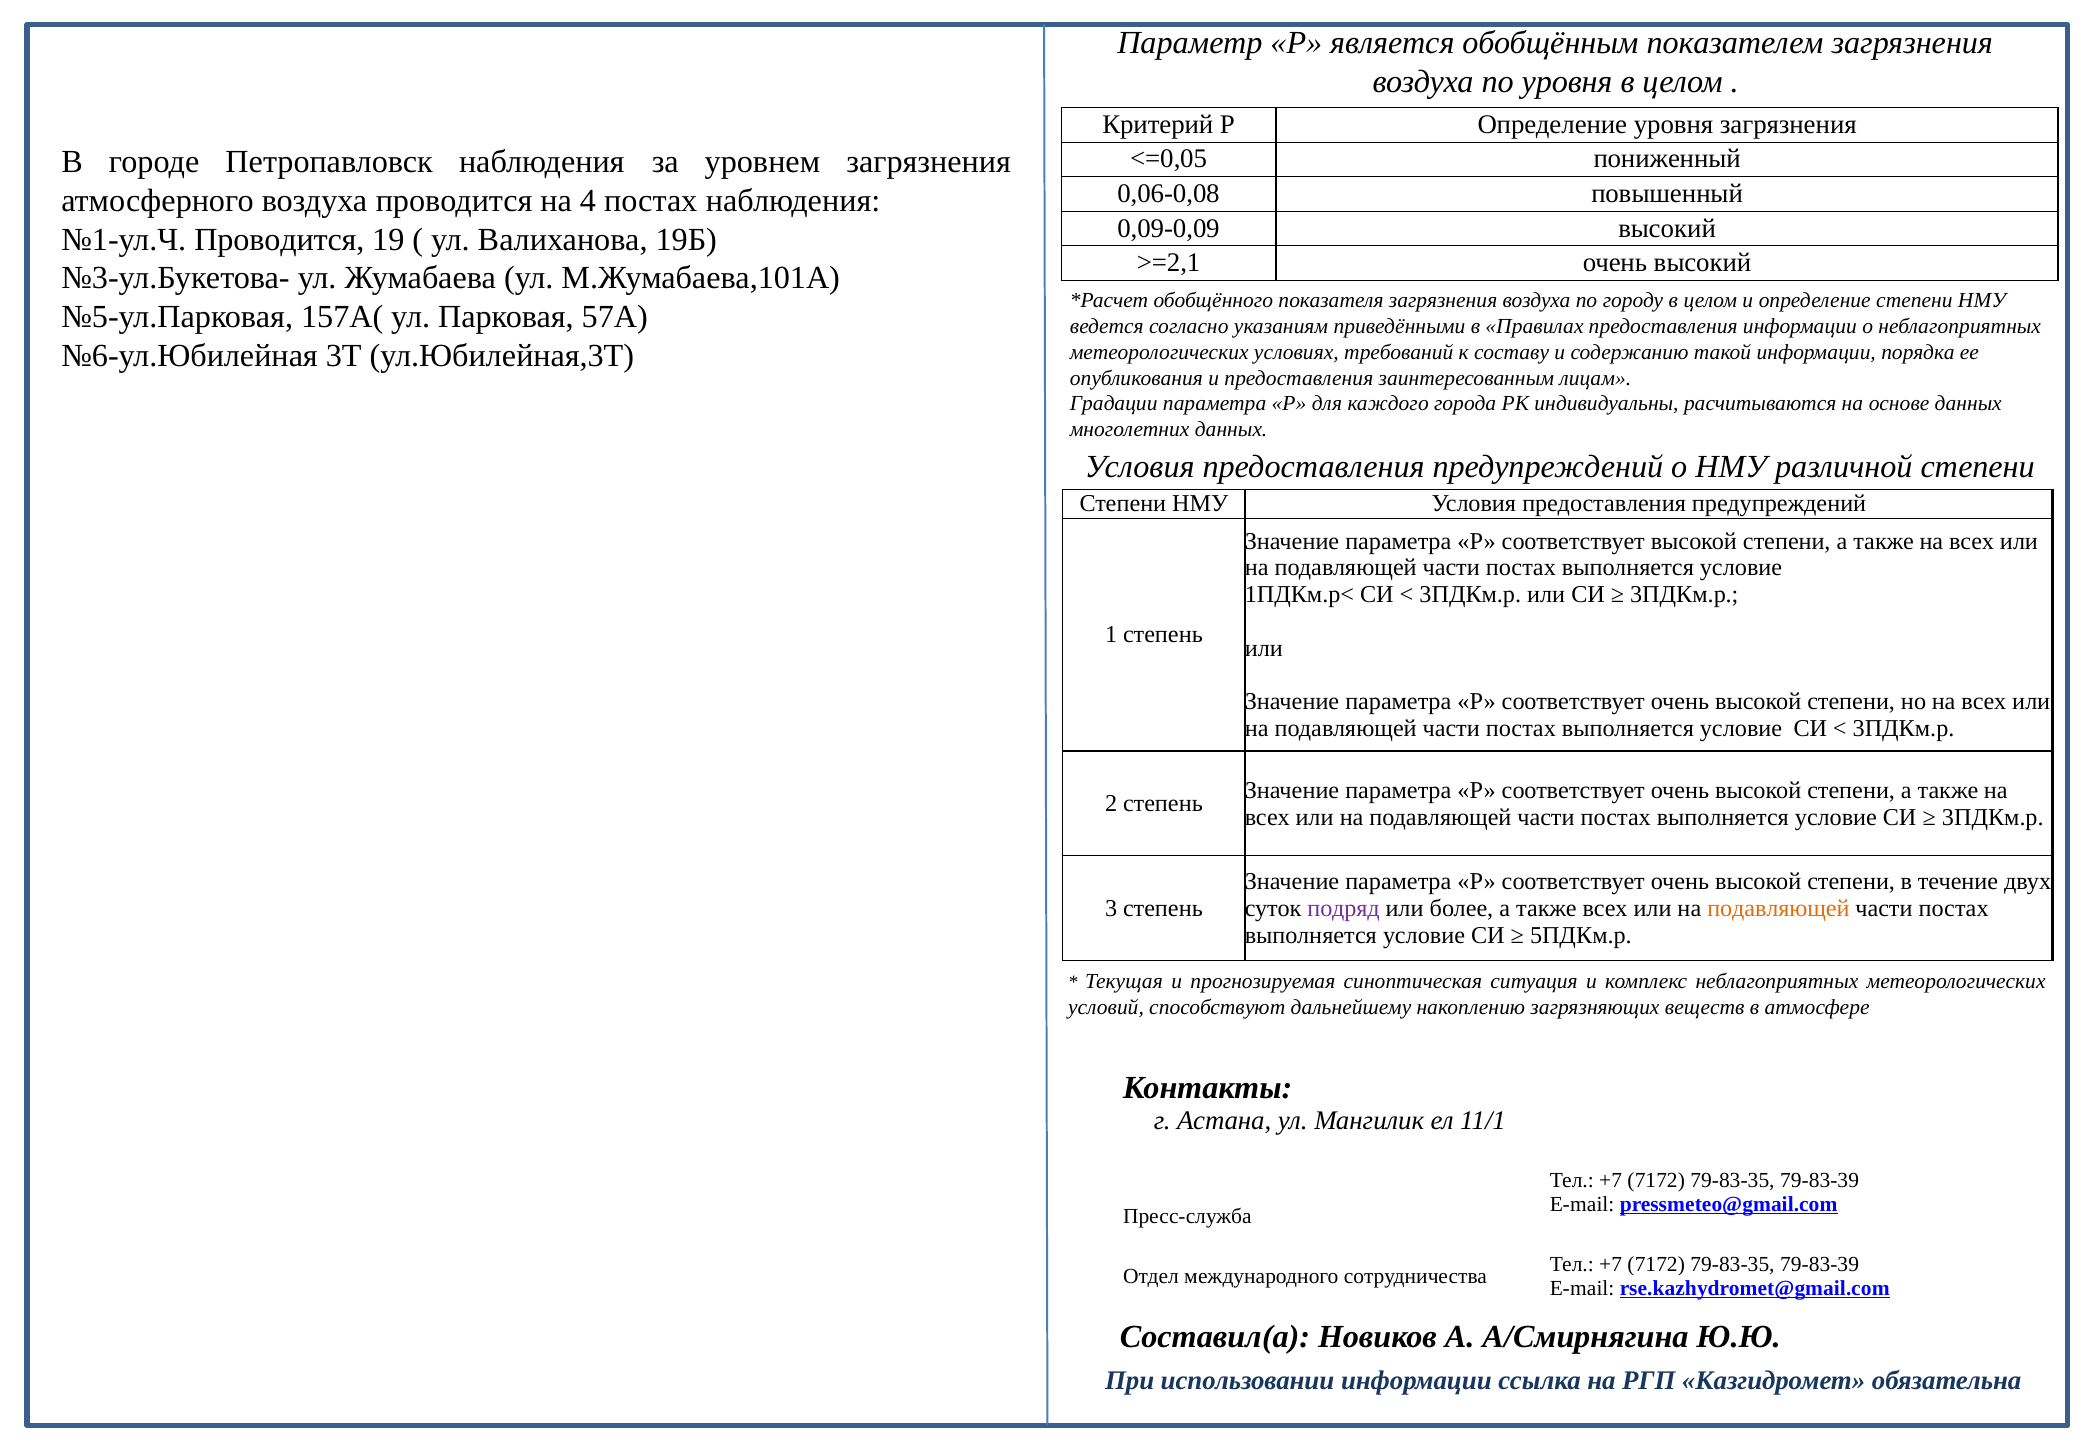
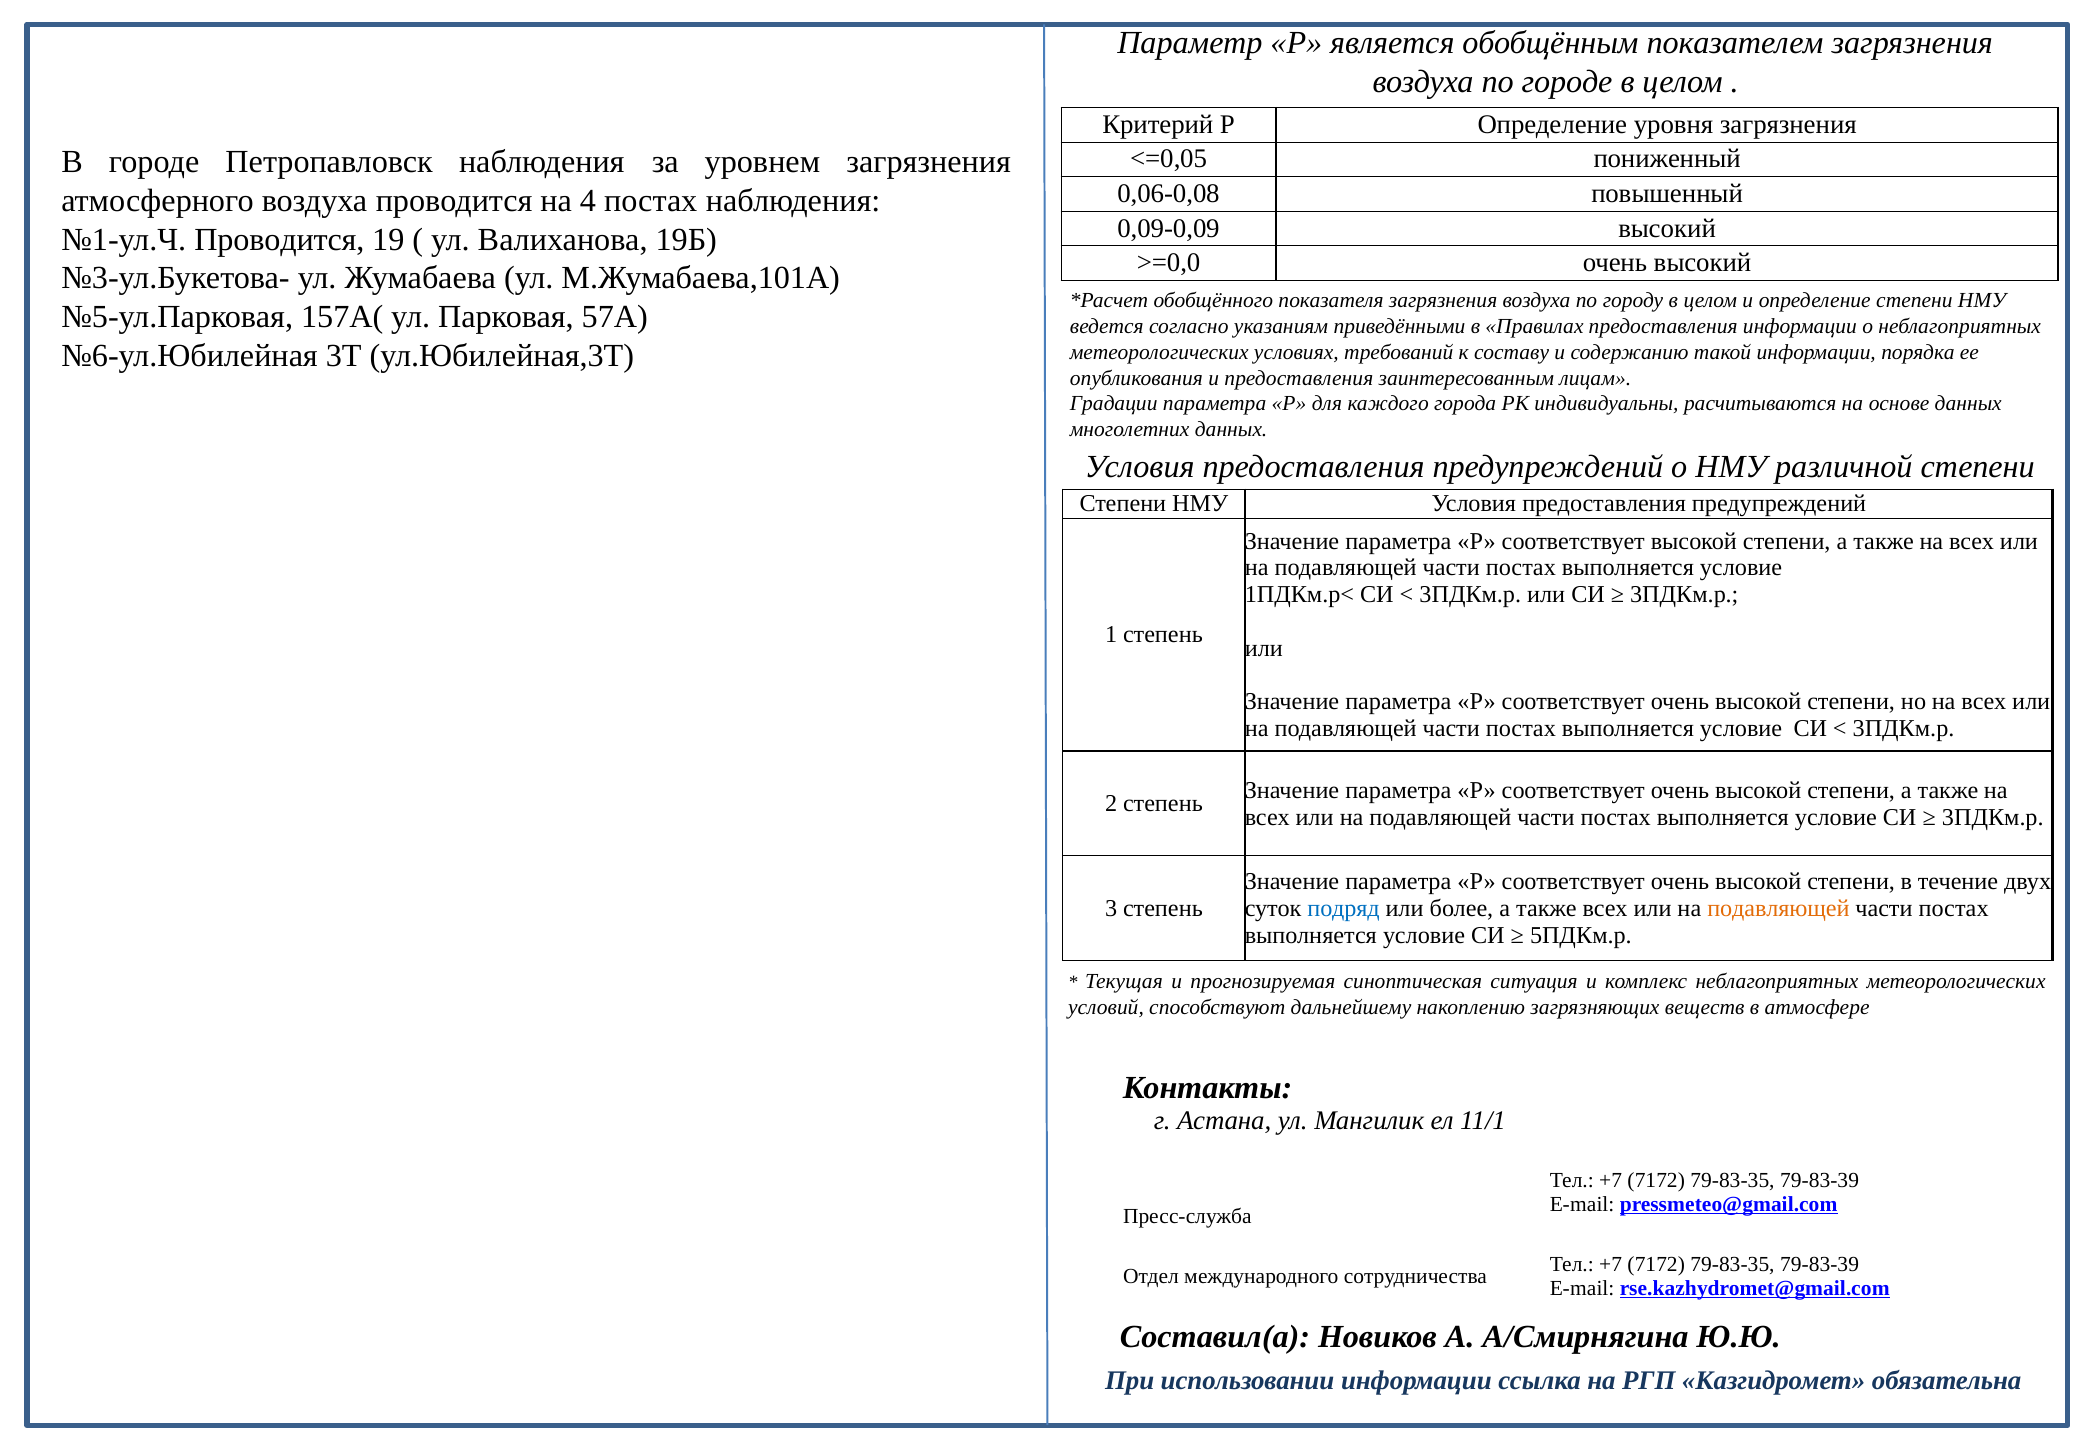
по уровня: уровня -> городе (1567, 82)
>=2,1: >=2,1 -> >=0,0 (1169, 263)
подряд colour: purple -> blue (1344, 909)
